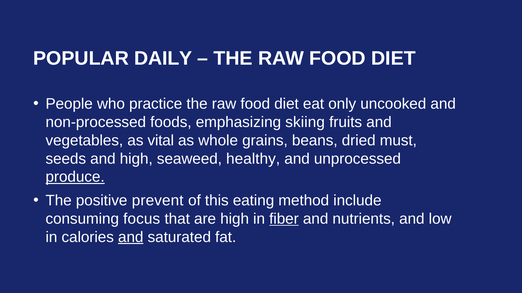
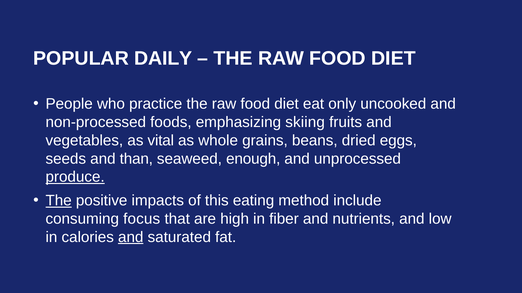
must: must -> eggs (398, 141)
and high: high -> than (136, 159)
healthy: healthy -> enough (253, 159)
The underline: none -> present (59, 201)
prevent: prevent -> impacts (158, 201)
fiber underline: present -> none (284, 219)
